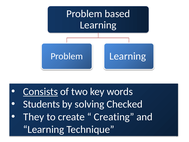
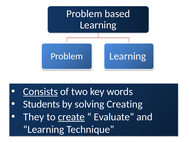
Checked: Checked -> Creating (125, 104)
create underline: none -> present (71, 117)
Creating: Creating -> Evaluate (114, 117)
